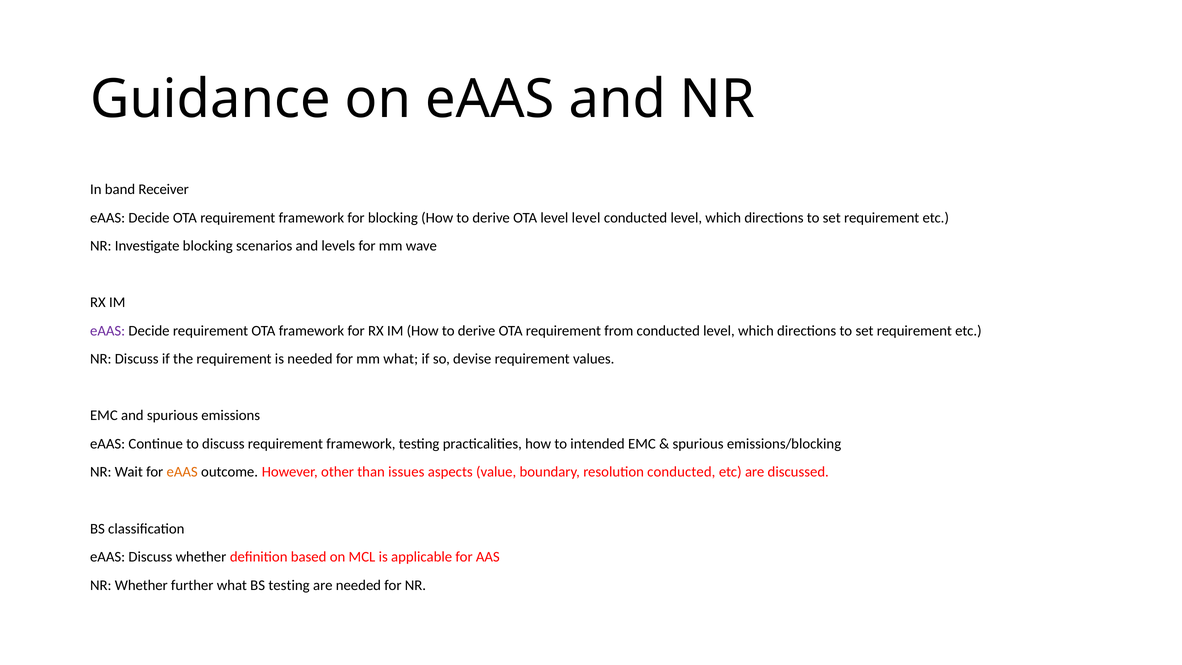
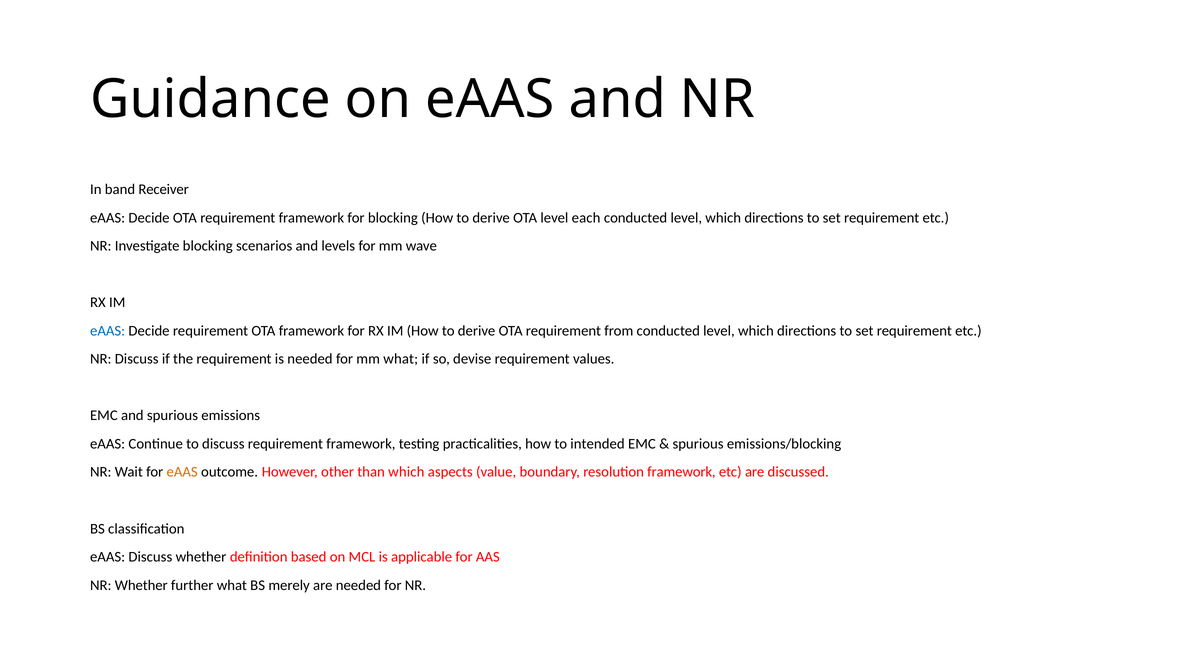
level level: level -> each (586, 218)
eAAS colour: purple -> blue (108, 331)
than issues: issues -> which (406, 472)
resolution conducted: conducted -> framework (681, 472)
BS testing: testing -> merely (289, 585)
